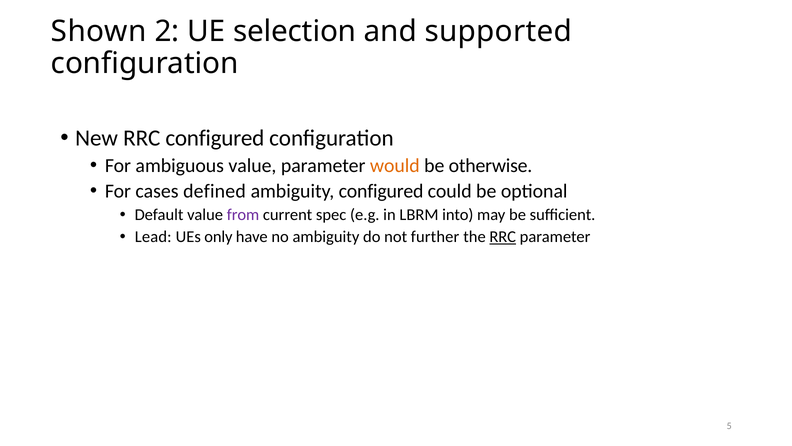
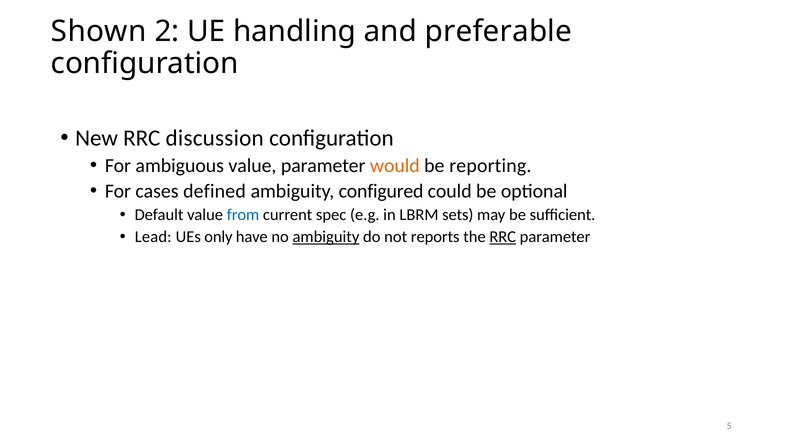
selection: selection -> handling (295, 31)
supported: supported -> preferable (498, 31)
RRC configured: configured -> discussion (215, 138)
otherwise: otherwise -> reporting (490, 165)
from colour: purple -> blue (243, 215)
into: into -> sets (458, 215)
ambiguity underline: none -> present (326, 237)
further: further -> reports (435, 237)
